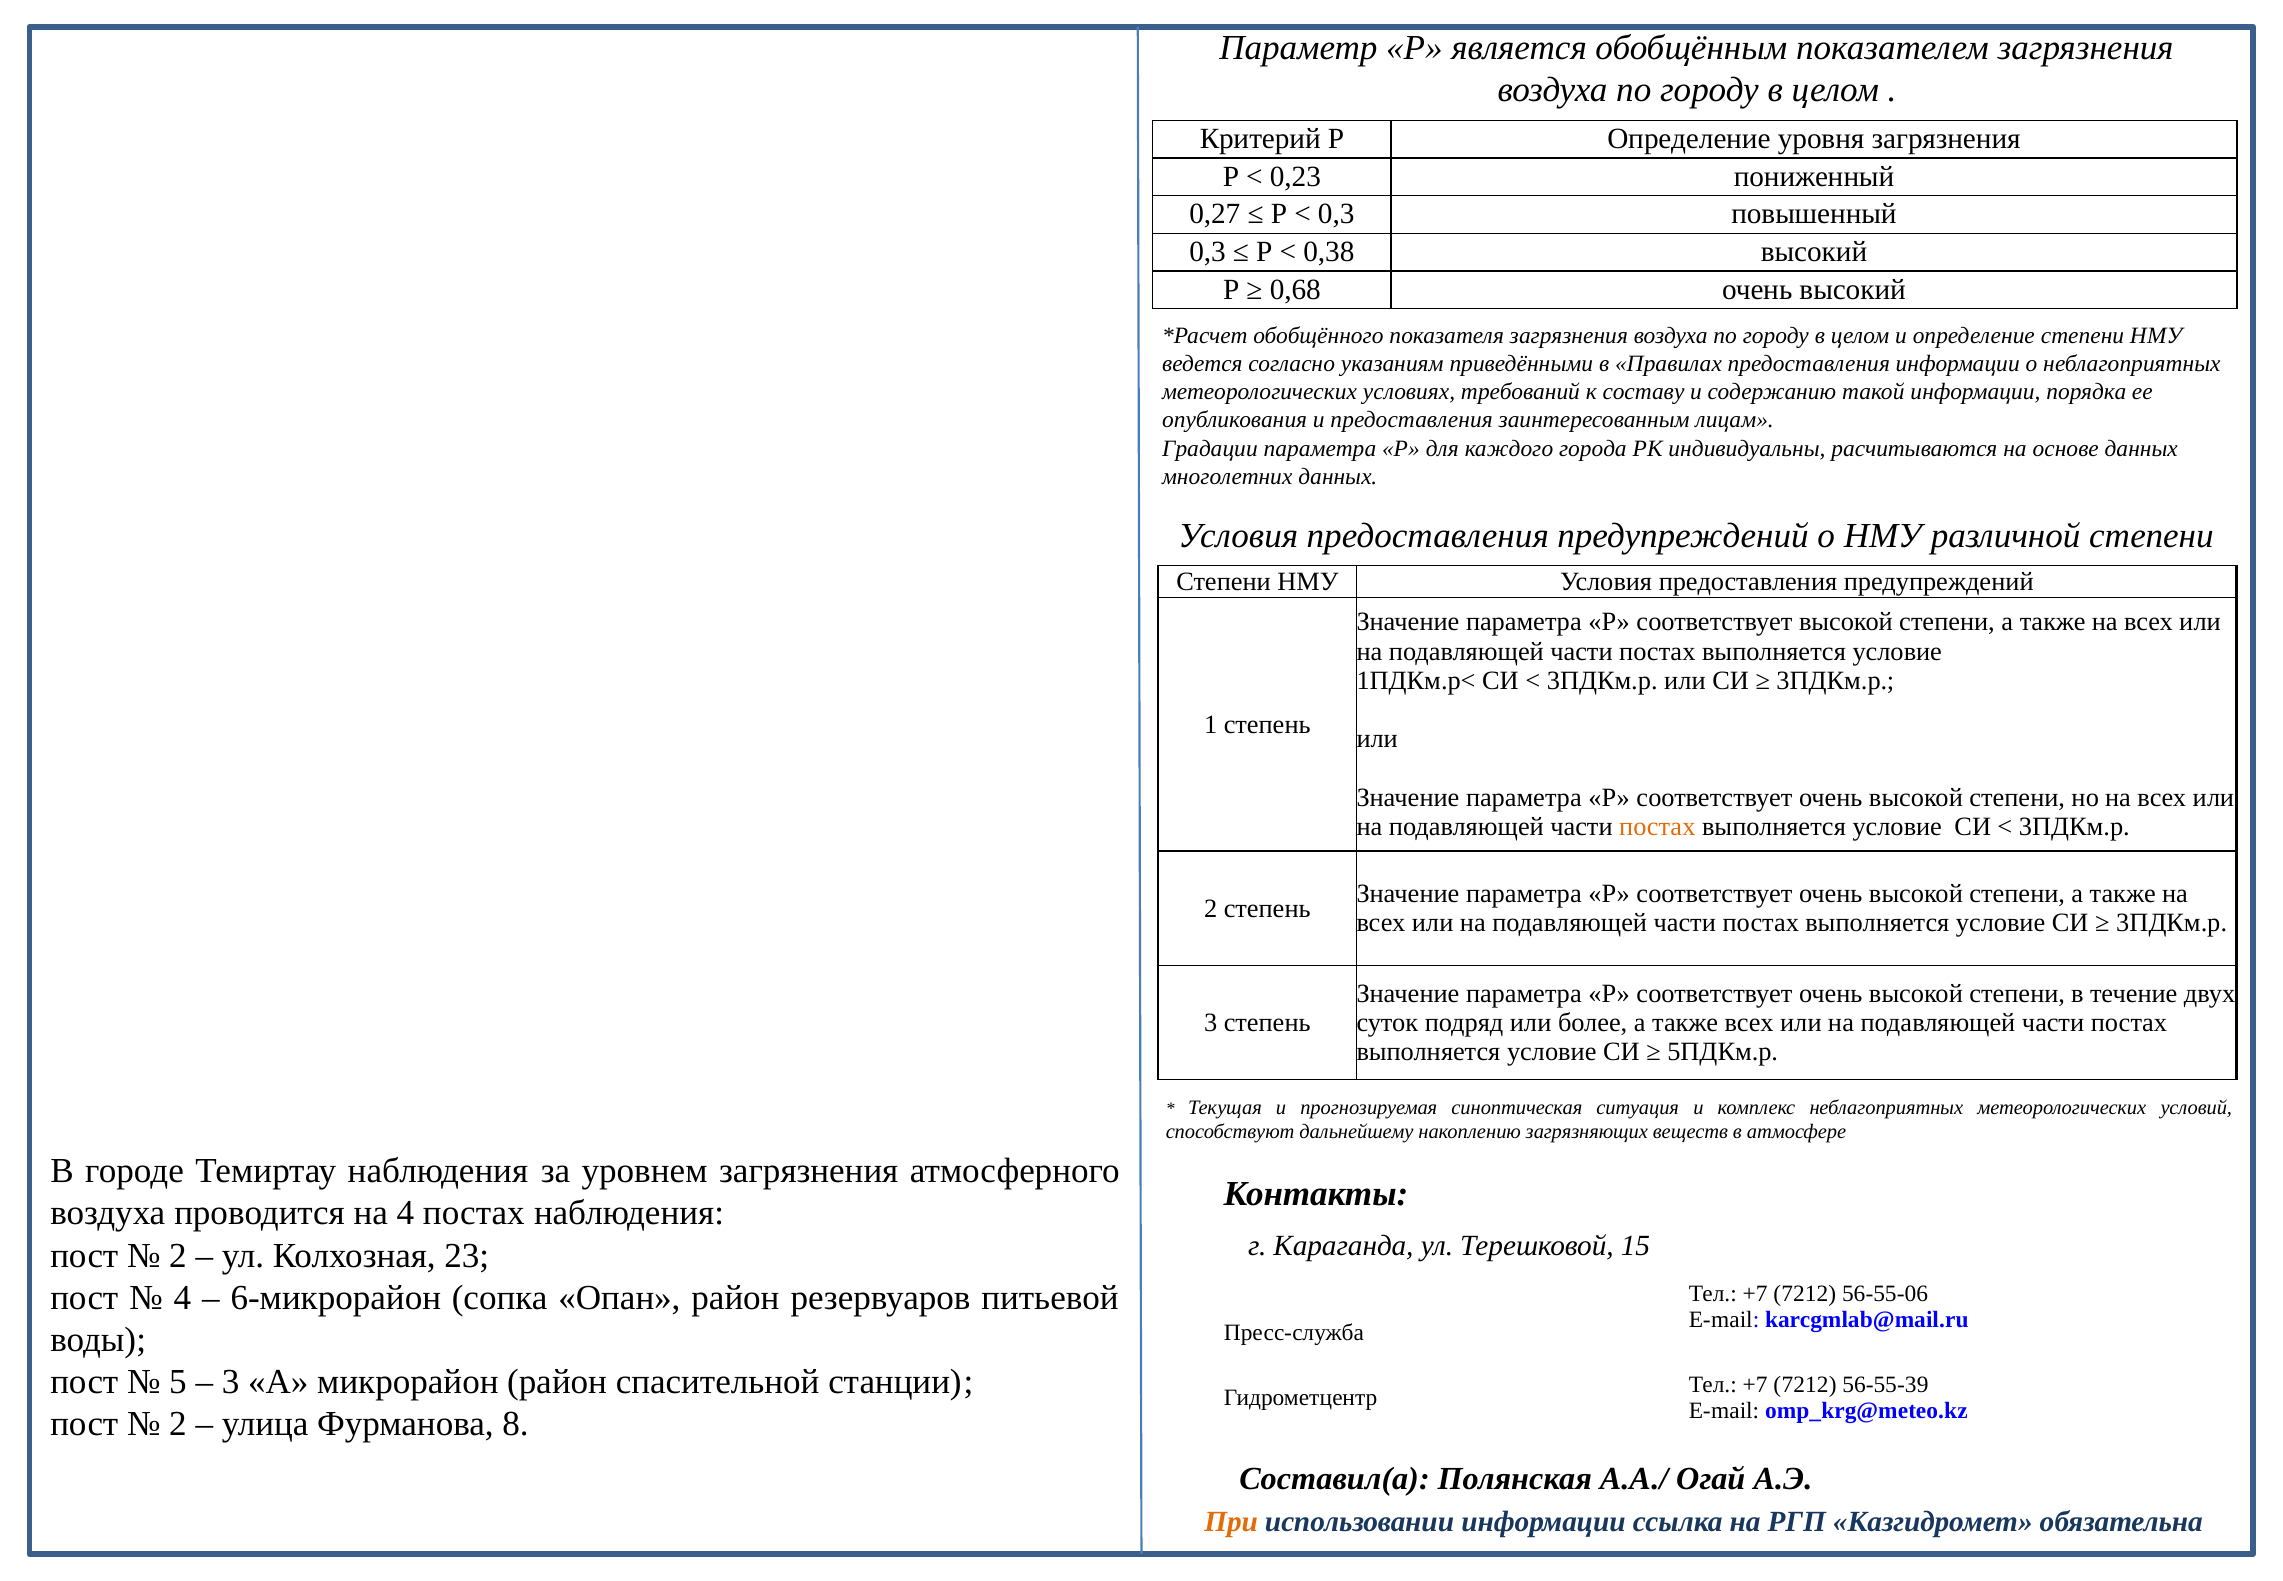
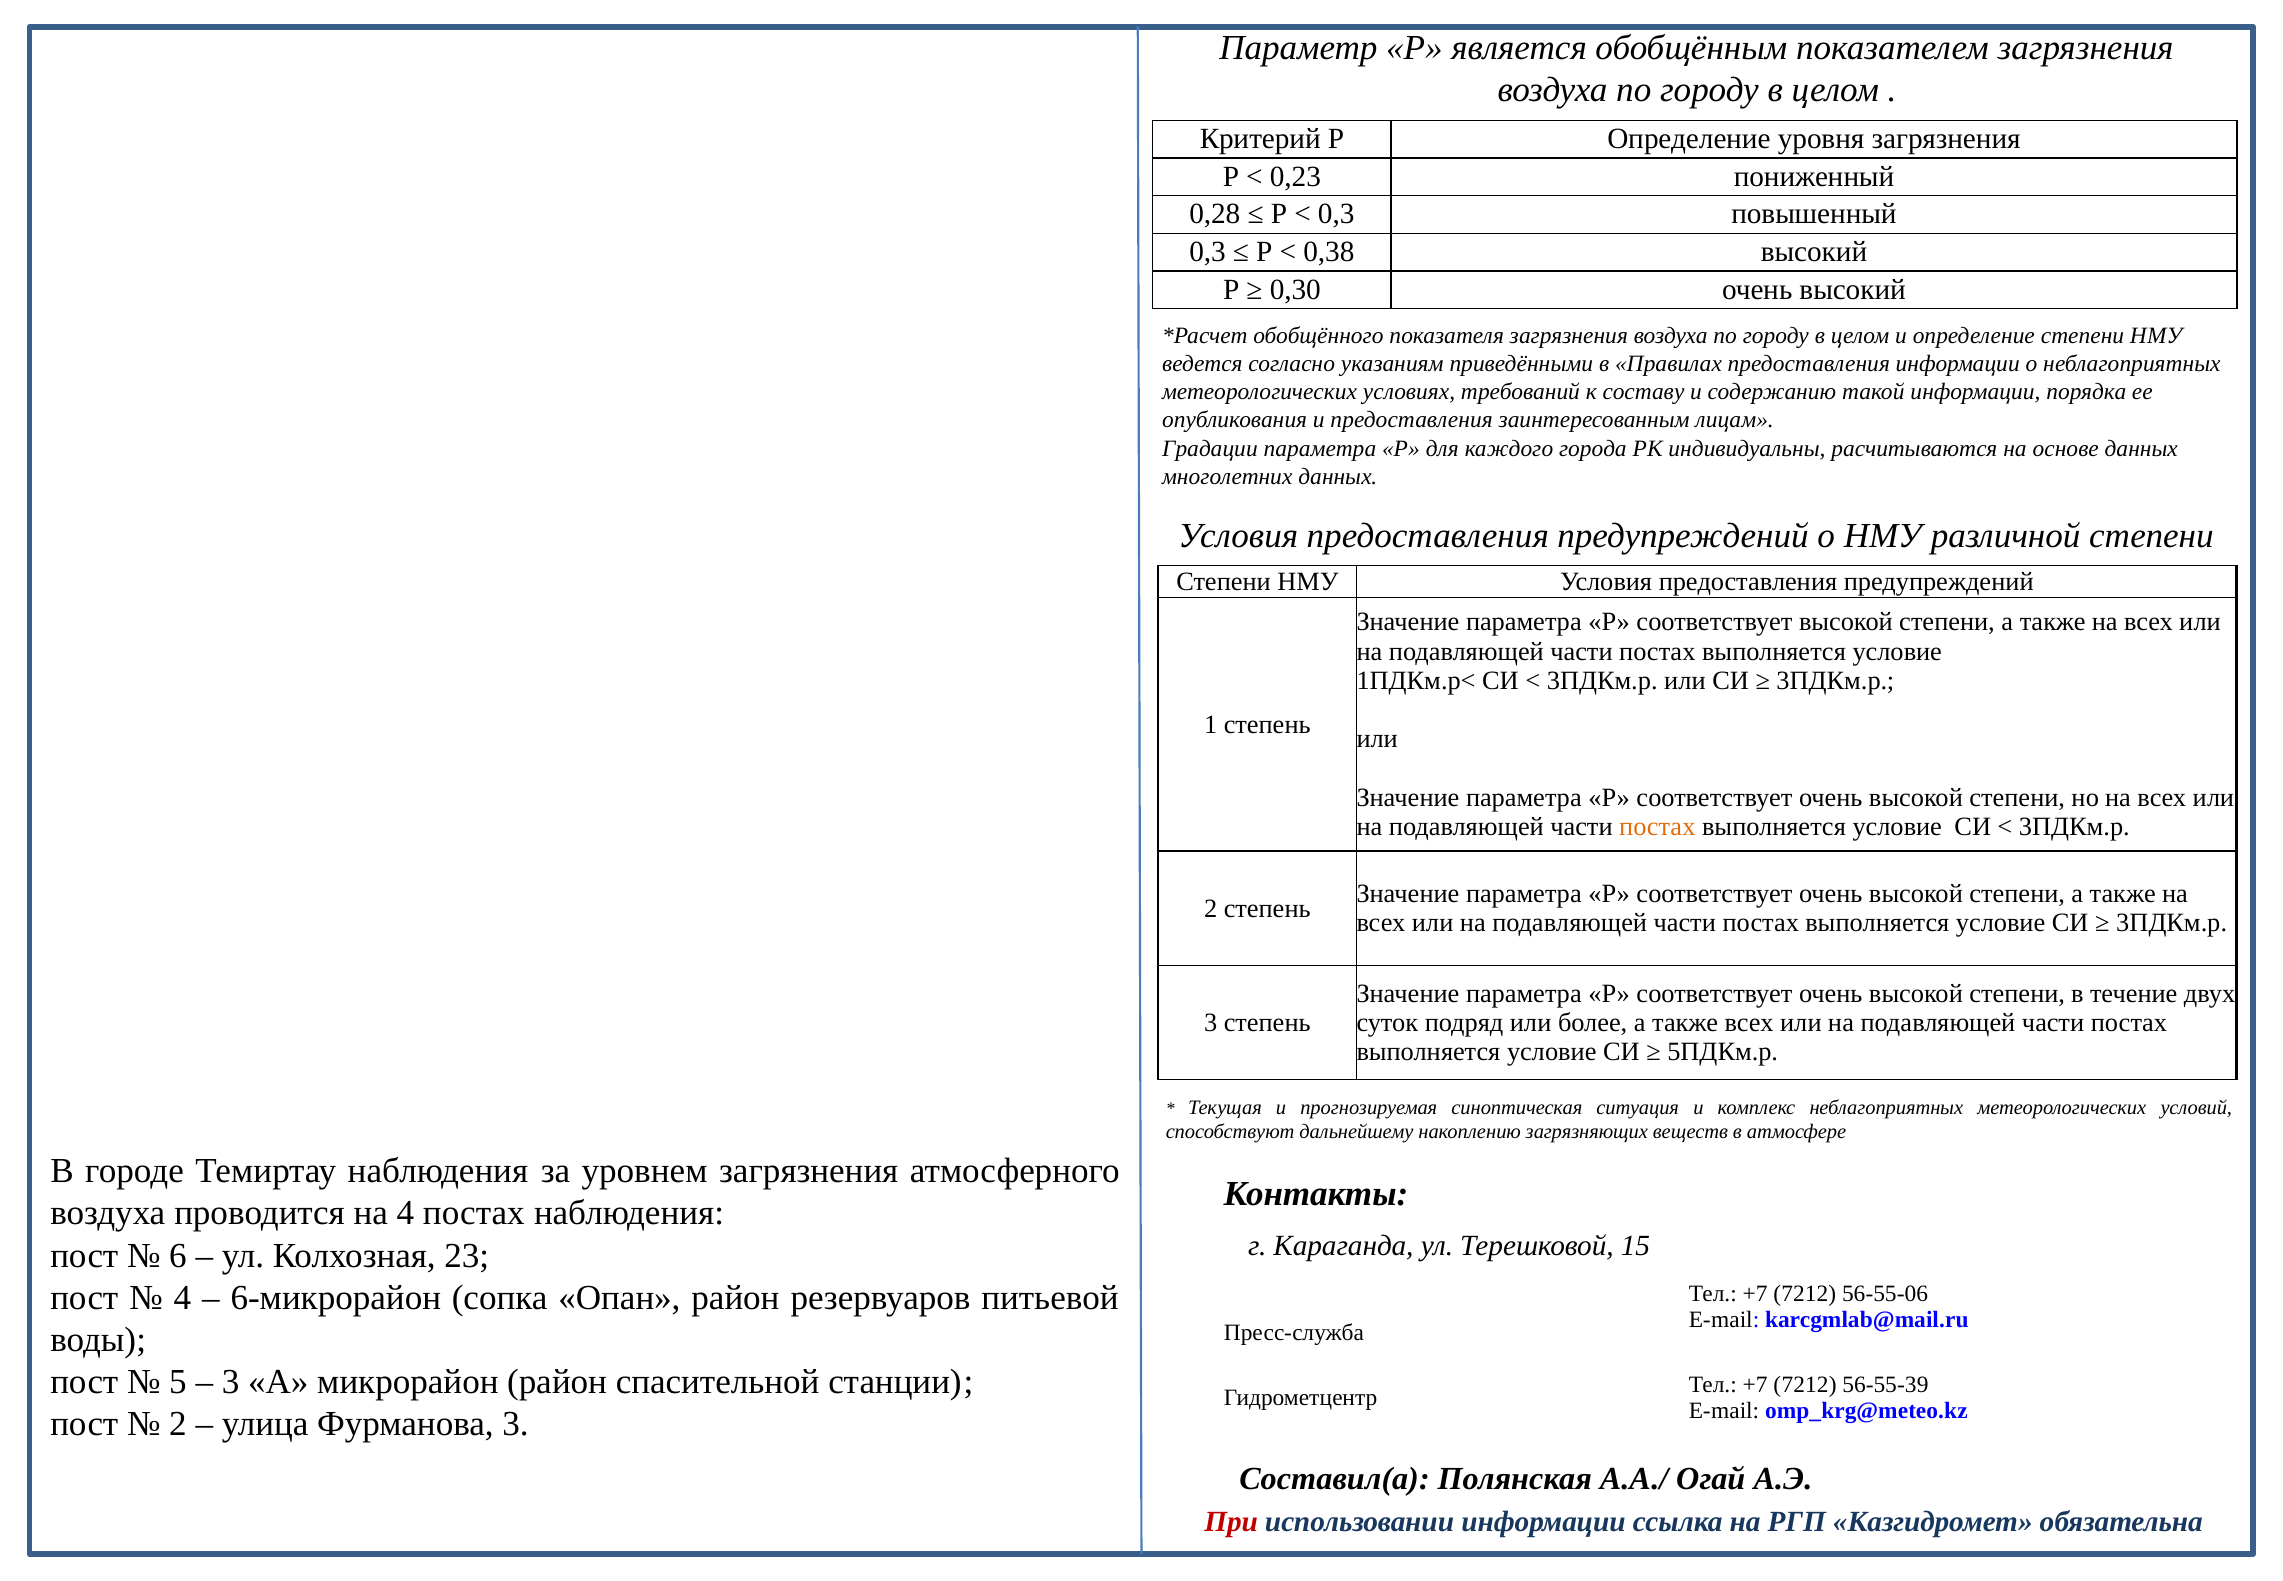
0,27: 0,27 -> 0,28 (1215, 214)
0,68: 0,68 -> 0,30 (1295, 290)
2: 2 -> 6 (178, 1255)
Фурманова 8: 8 -> 3 (516, 1424)
При colour: orange -> red (1231, 1522)
